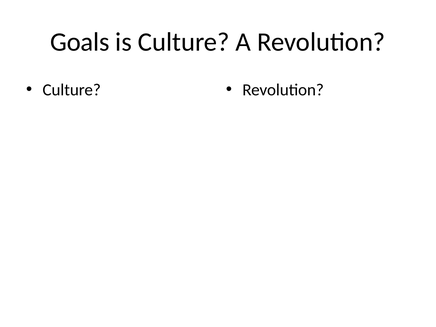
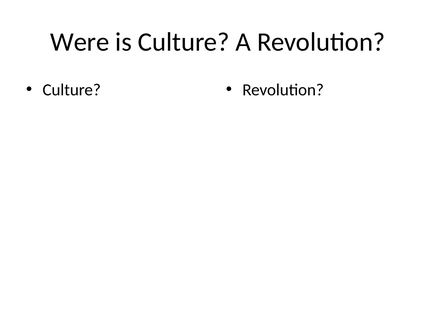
Goals: Goals -> Were (80, 42)
